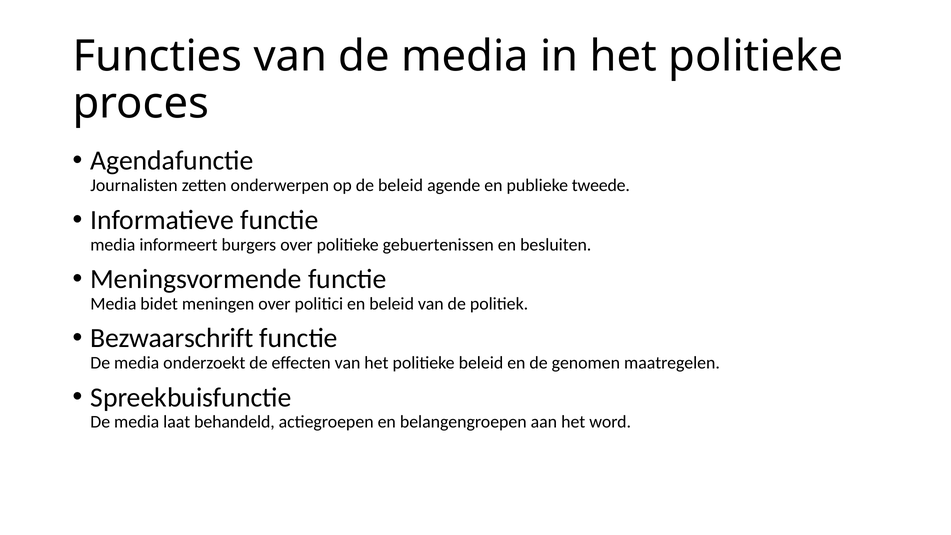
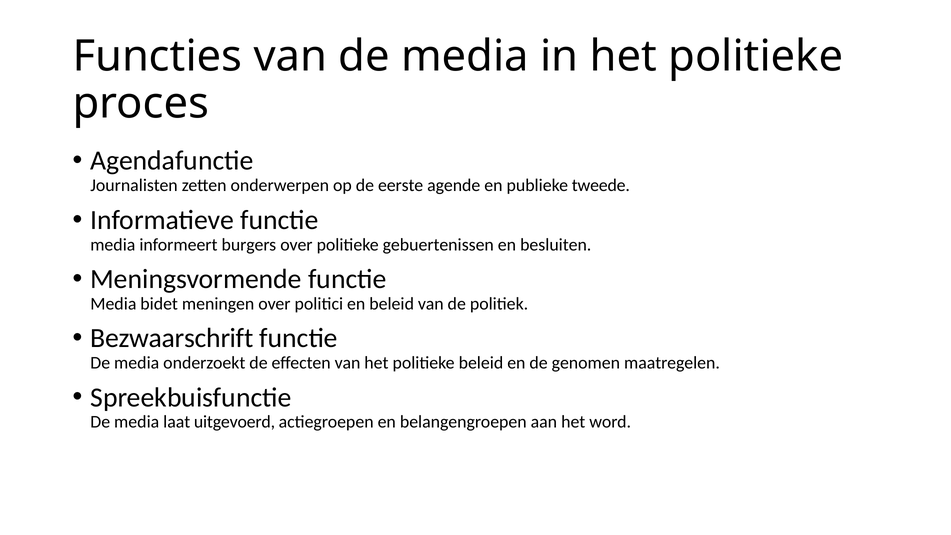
de beleid: beleid -> eerste (401, 185)
behandeld: behandeld -> uitgevoerd (234, 422)
